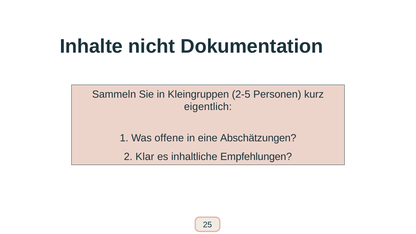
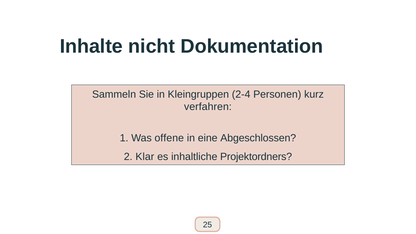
2-5: 2-5 -> 2-4 (241, 94)
eigentlich: eigentlich -> verfahren (208, 107)
Abschätzungen: Abschätzungen -> Abgeschlossen (258, 138)
Empfehlungen: Empfehlungen -> Projektordners (256, 157)
